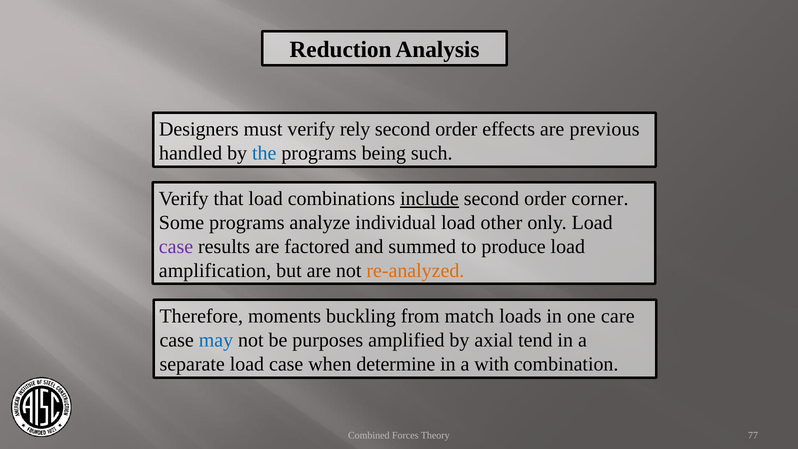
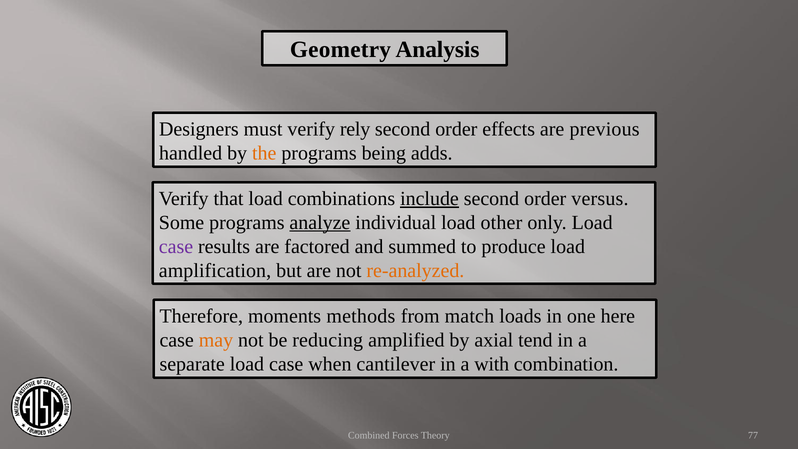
Reduction: Reduction -> Geometry (340, 50)
the colour: blue -> orange (264, 153)
such: such -> adds (432, 153)
corner: corner -> versus (600, 199)
analyze underline: none -> present (320, 222)
buckling: buckling -> methods (361, 316)
care: care -> here (618, 316)
may colour: blue -> orange (216, 340)
purposes: purposes -> reducing (328, 340)
determine: determine -> cantilever (396, 364)
